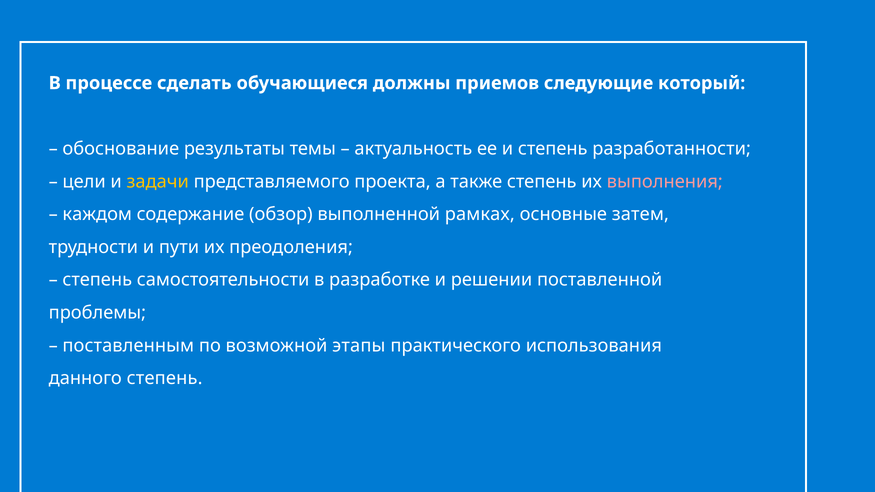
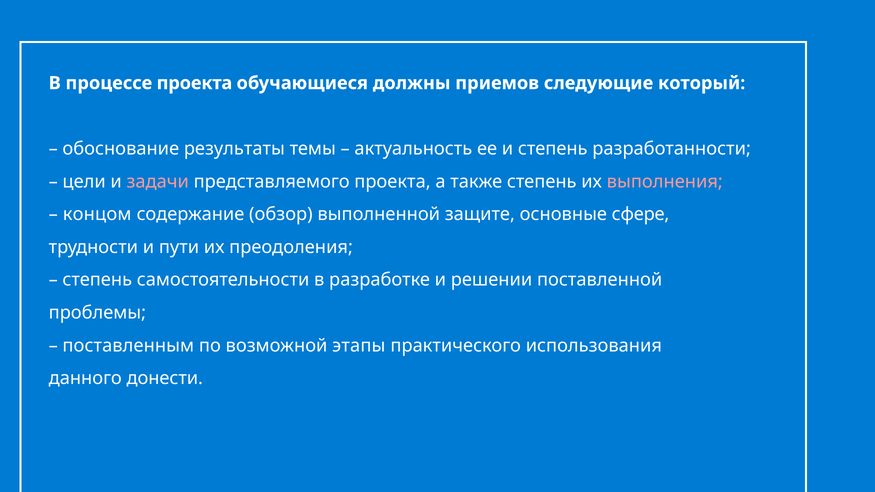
процессе сделать: сделать -> проекта (194, 83)
задачи colour: yellow -> pink (158, 182)
каждом: каждом -> концом (97, 214)
рамках: рамках -> защите (480, 214)
затем: затем -> сфере (641, 214)
данного степень: степень -> донести (165, 378)
